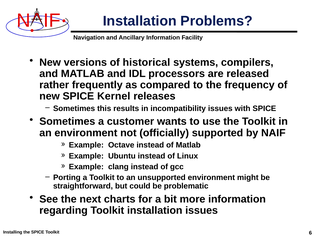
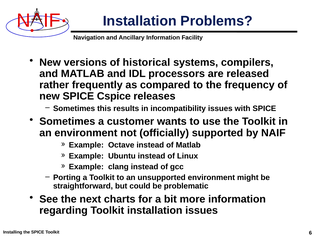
Kernel: Kernel -> Cspice (114, 96)
